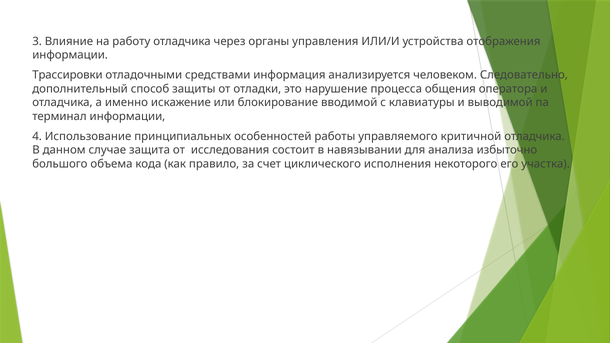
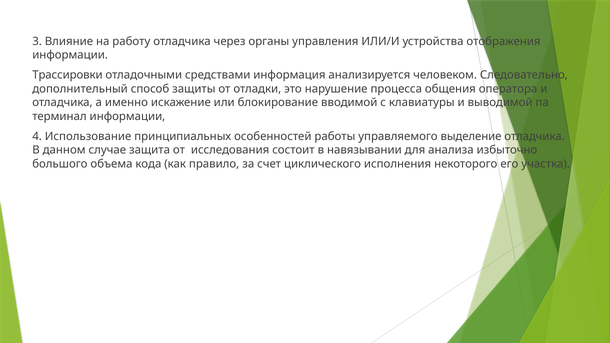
критичной: критичной -> выделение (471, 137)
